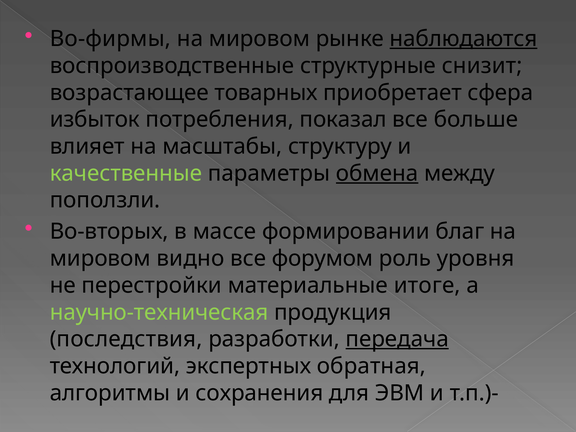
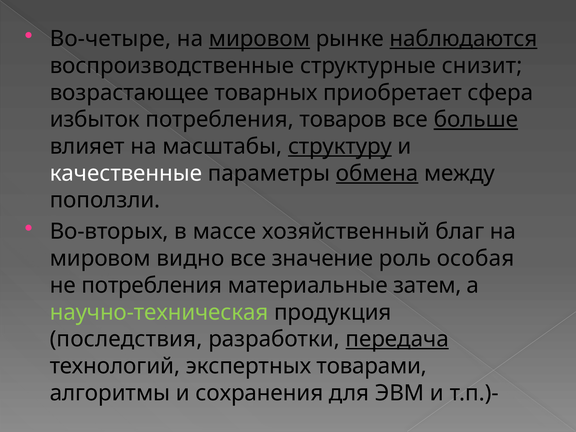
Во-фирмы: Во-фирмы -> Во-четыре (110, 39)
мировом underline: none -> present (259, 39)
показал: показал -> товаров (343, 120)
больше underline: none -> present (476, 120)
структуру underline: none -> present (340, 146)
качественные colour: light green -> white (126, 173)
формировании: формировании -> хозяйственный (346, 232)
форумом: форумом -> значение (323, 258)
уровня: уровня -> особая (476, 258)
не перестройки: перестройки -> потребления (152, 285)
итоге: итоге -> затем (427, 285)
обратная: обратная -> товарами (372, 366)
